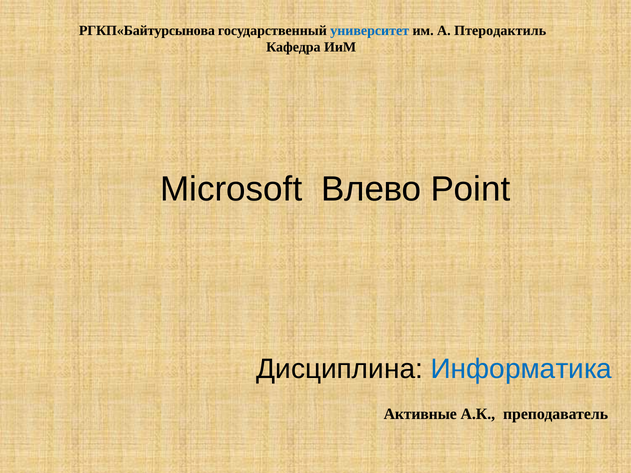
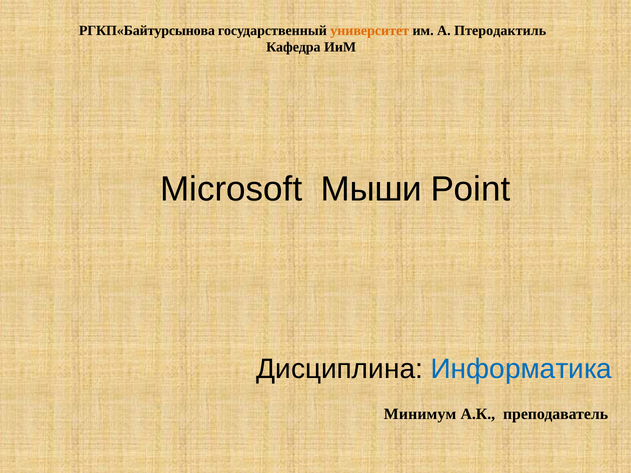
университет colour: blue -> orange (370, 30)
Влево: Влево -> Мыши (371, 189)
Активные: Активные -> Минимум (420, 414)
